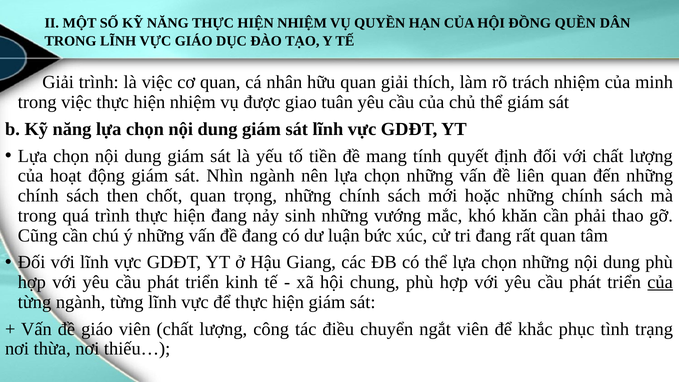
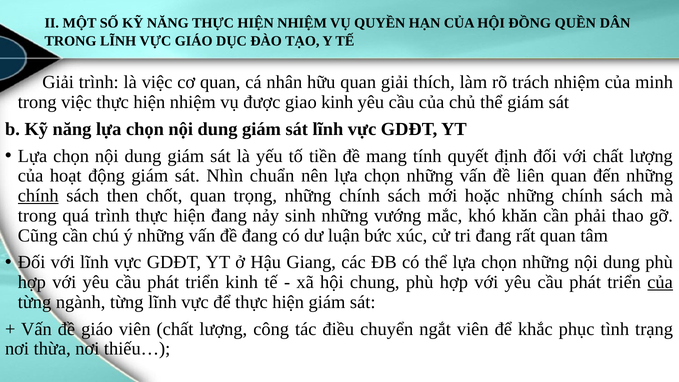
giao tuân: tuân -> kinh (337, 102)
Nhìn ngành: ngành -> chuẩn (272, 176)
chính underline: none -> present (38, 196)
